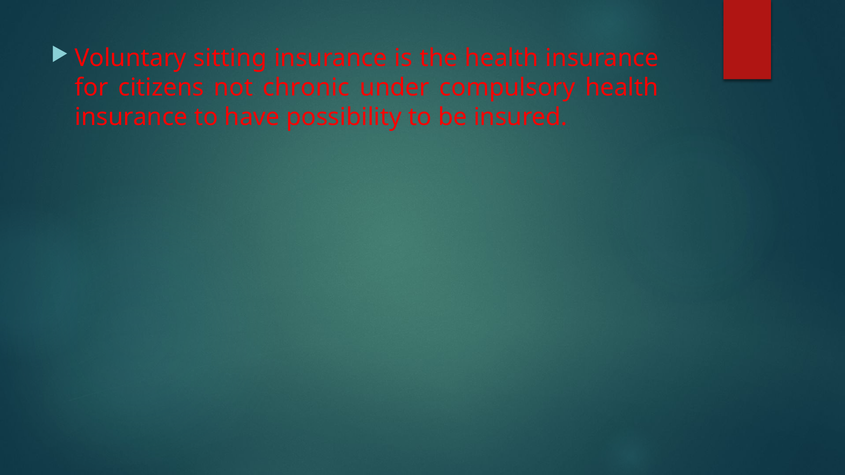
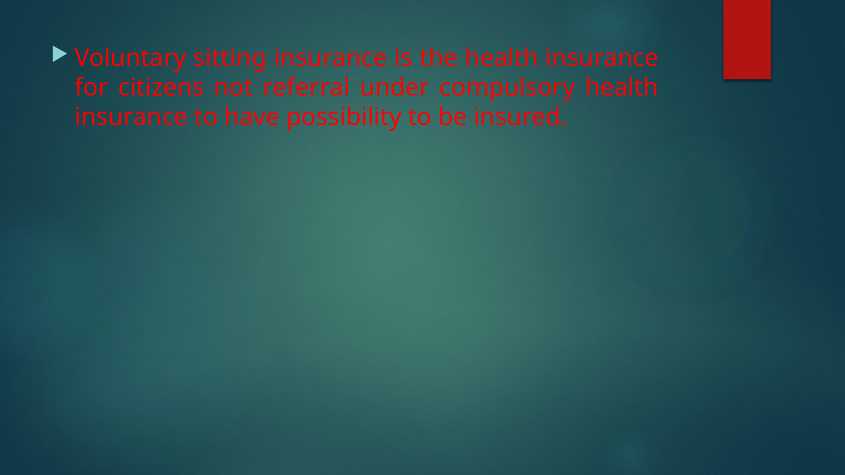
chronic: chronic -> referral (306, 88)
